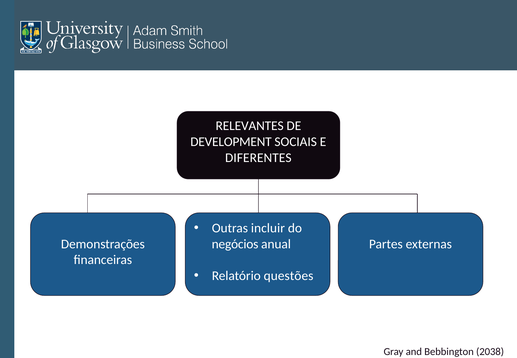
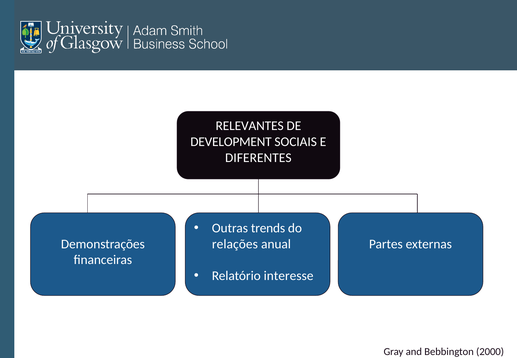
incluir: incluir -> trends (268, 228)
negócios: negócios -> relações (235, 244)
questões: questões -> interesse (289, 276)
2038: 2038 -> 2000 (490, 352)
